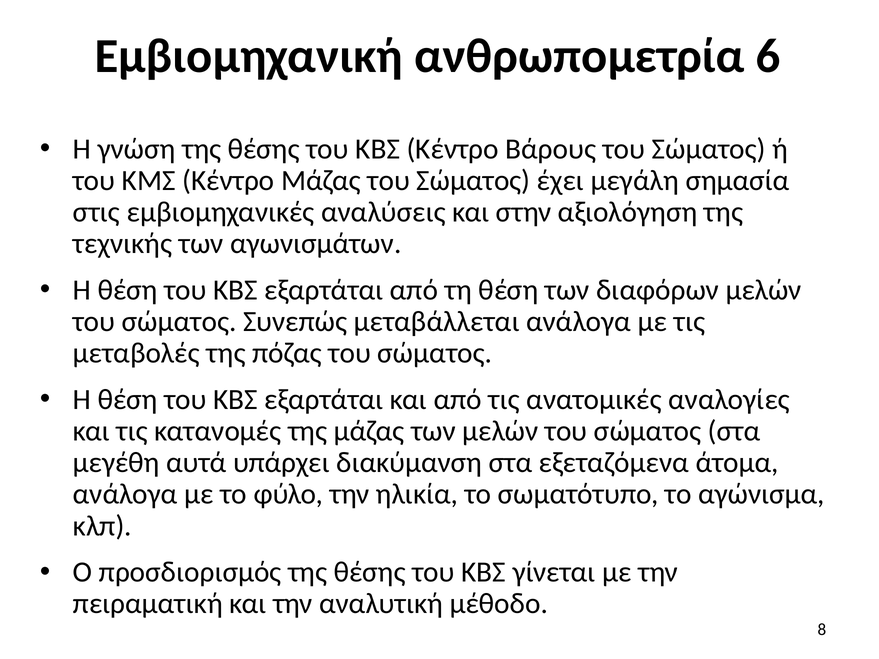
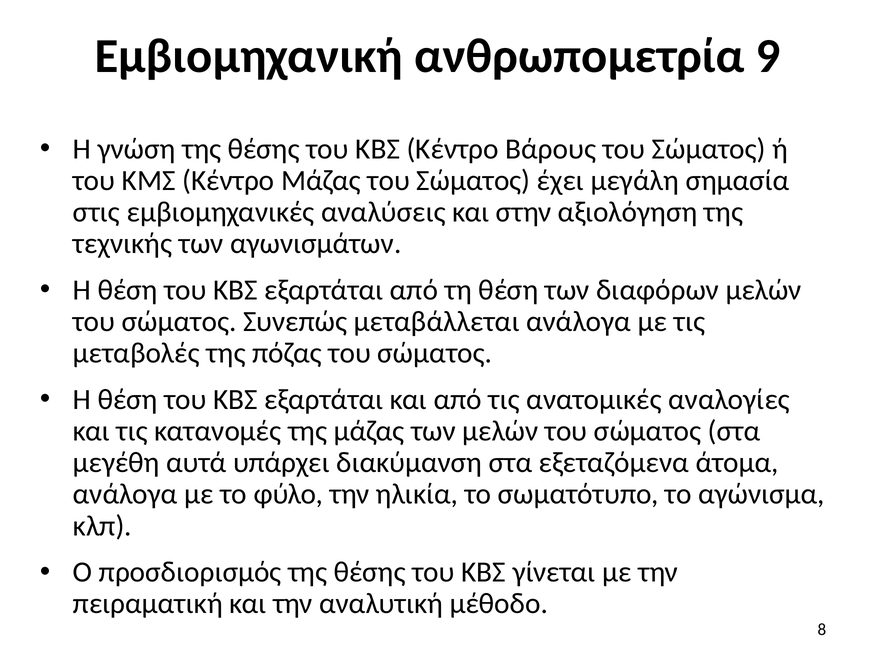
6: 6 -> 9 (768, 56)
